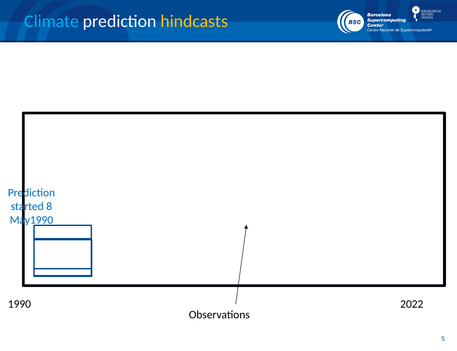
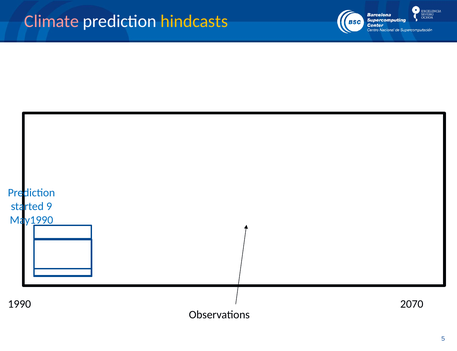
Climate colour: light blue -> pink (52, 21)
8: 8 -> 9 (49, 206)
2022: 2022 -> 2070 (412, 304)
